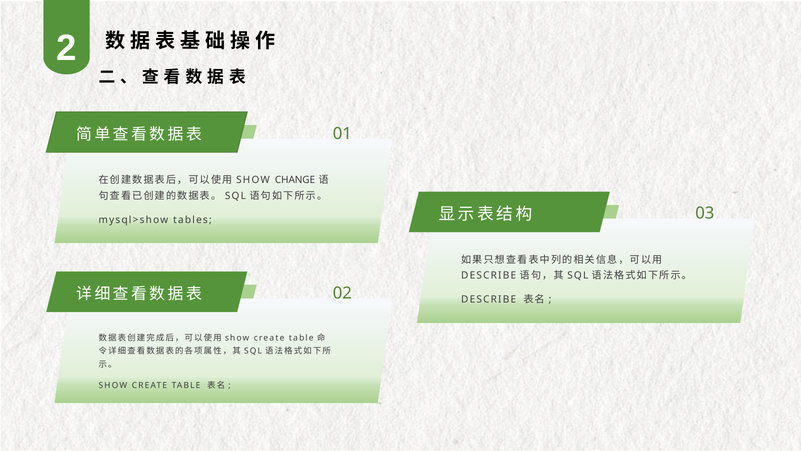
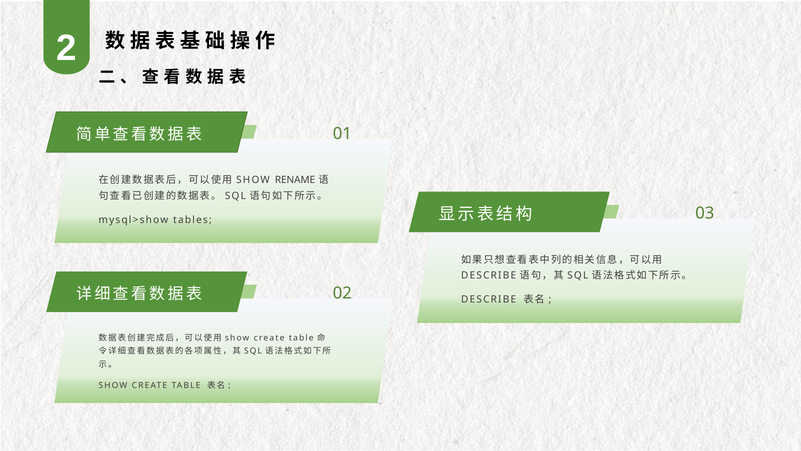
CHANGE: CHANGE -> RENAME (295, 180)
